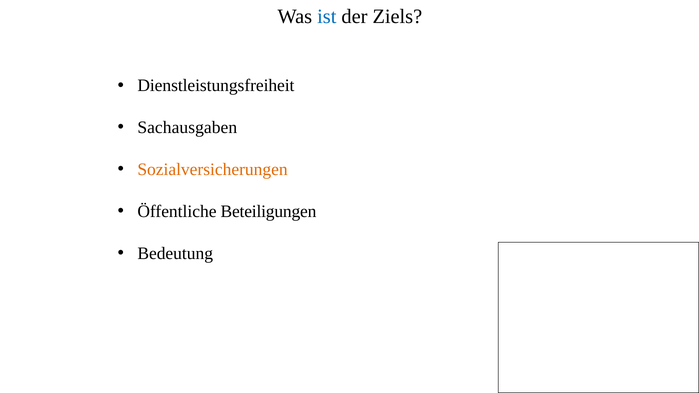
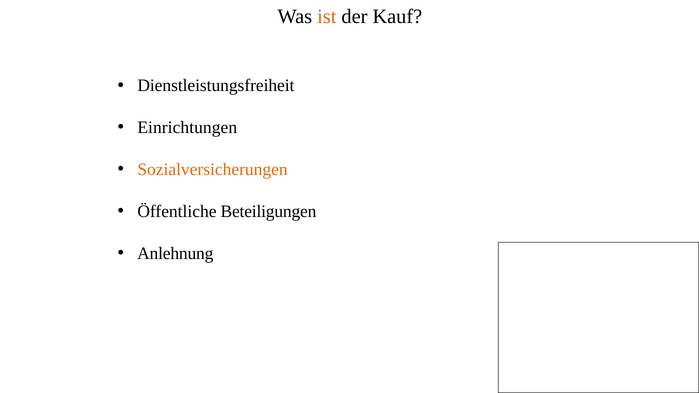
ist colour: blue -> orange (327, 17)
Ziels: Ziels -> Kauf (397, 17)
Sachausgaben: Sachausgaben -> Einrichtungen (187, 128)
Bedeutung: Bedeutung -> Anlehnung (175, 254)
